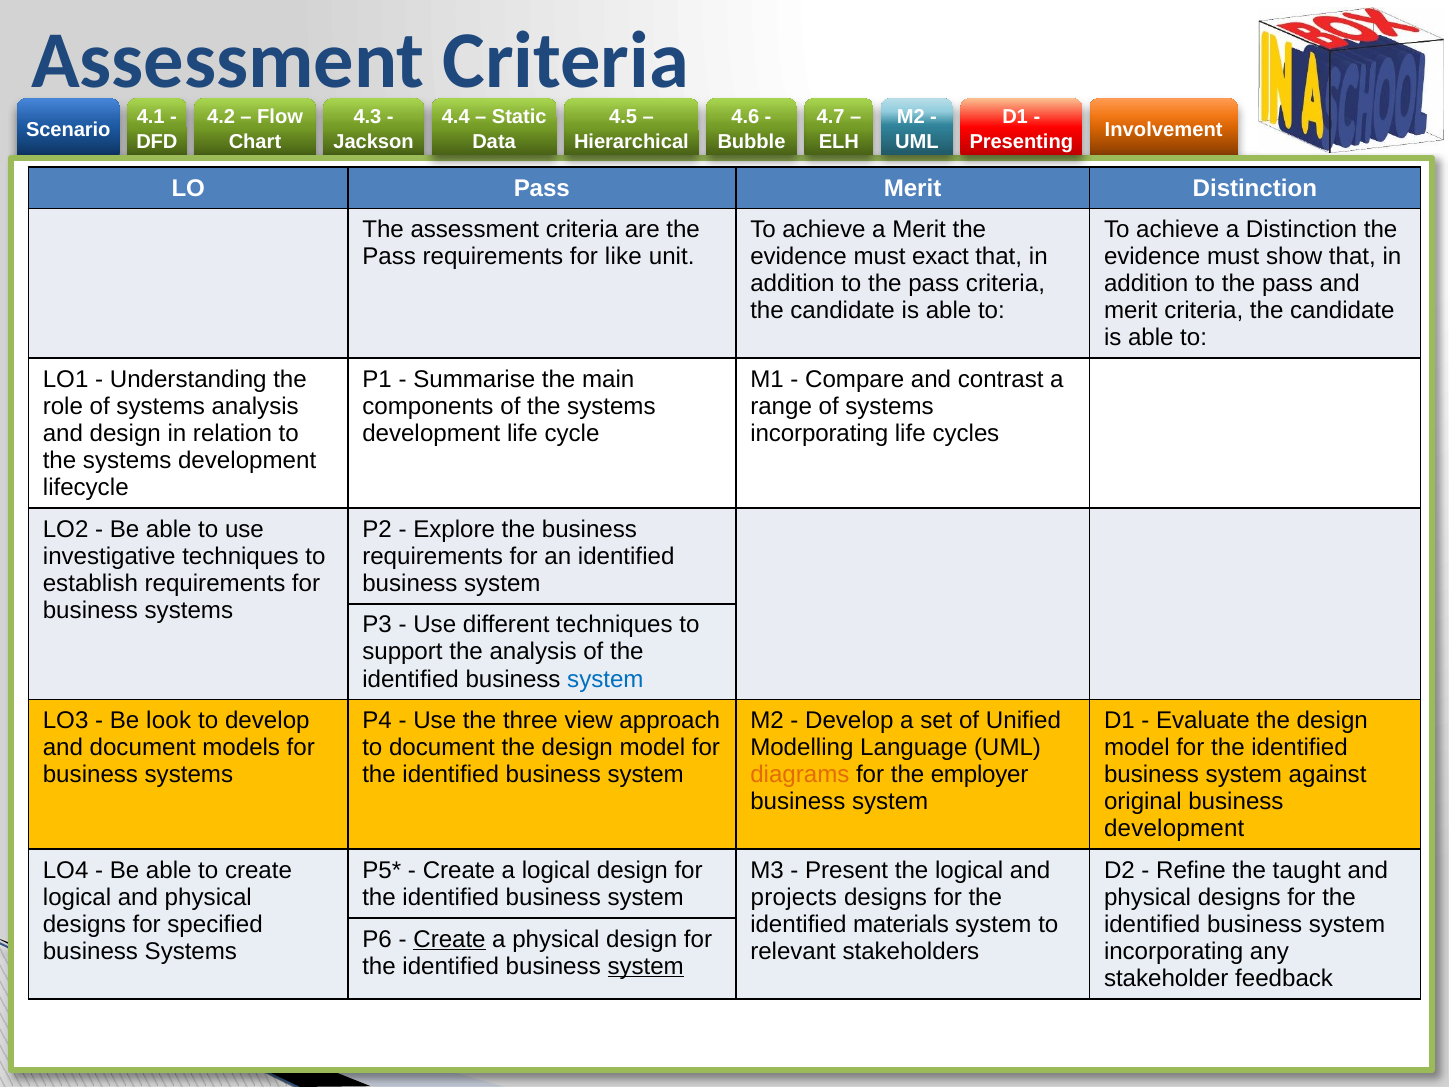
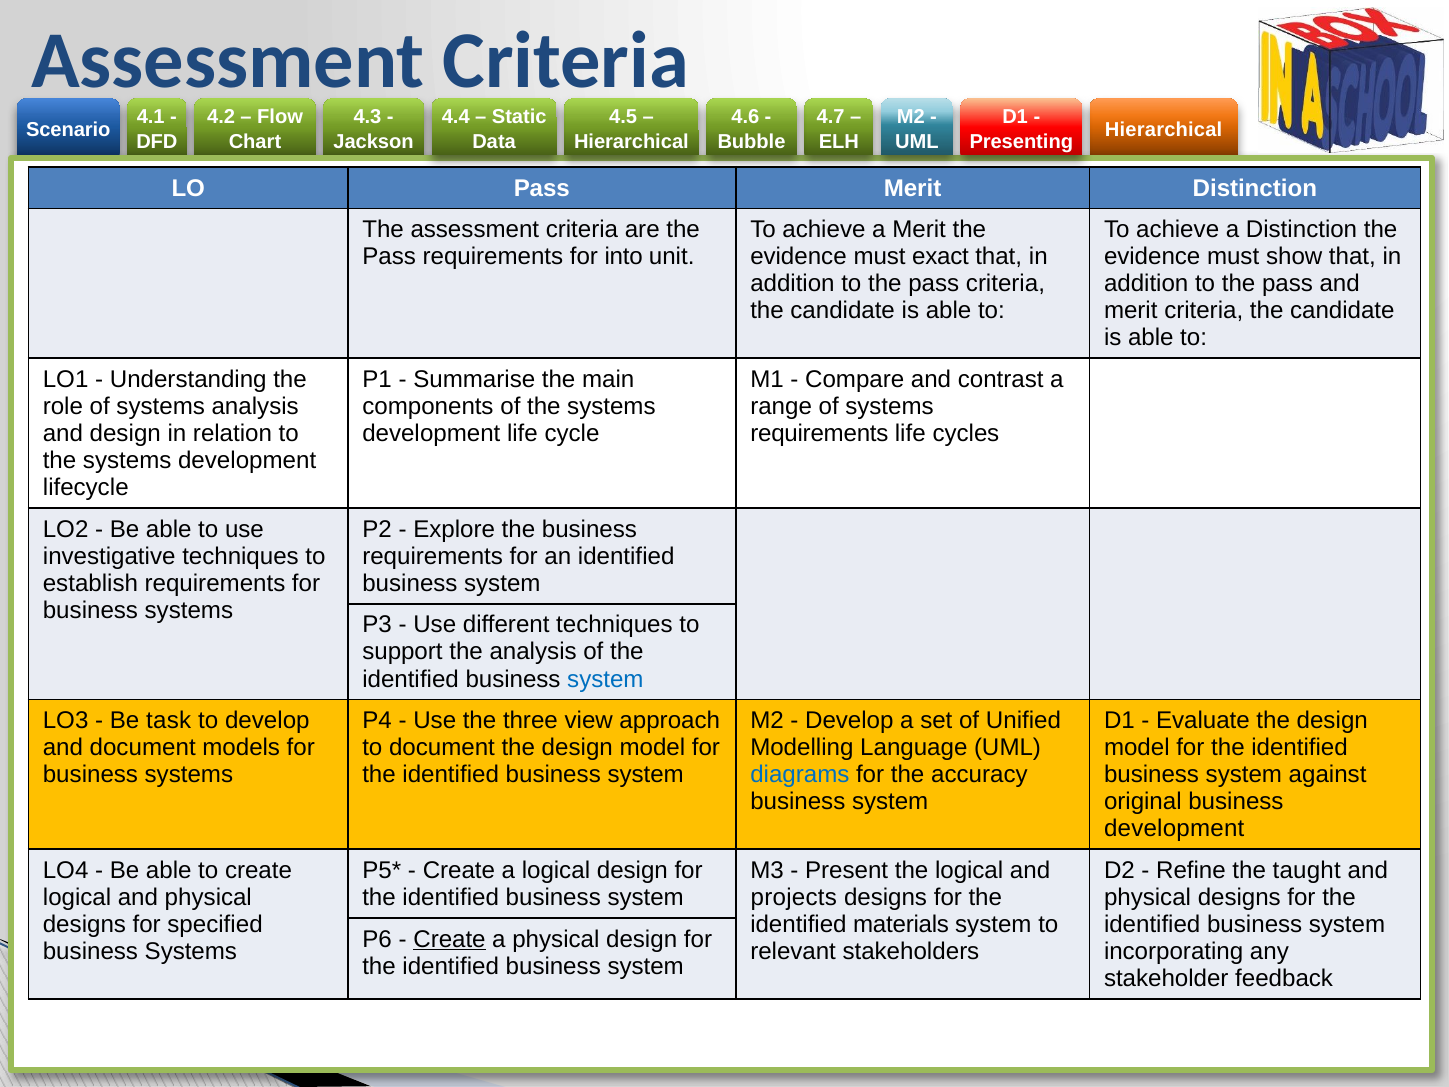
Involvement: Involvement -> Hierarchical (1164, 129)
like: like -> into (624, 257)
incorporating: incorporating -> requirements (819, 433)
look: look -> task (169, 720)
diagrams colour: orange -> blue (800, 775)
employer: employer -> accuracy (979, 775)
system underline: present -> none (646, 966)
